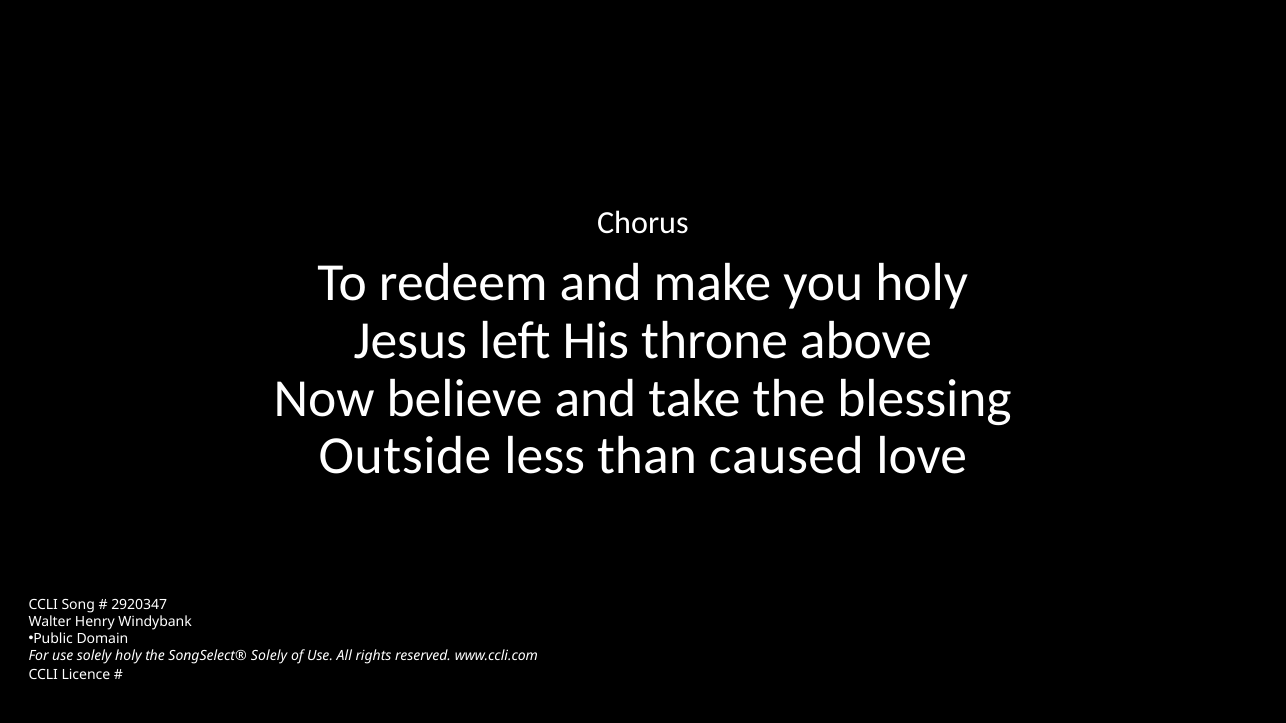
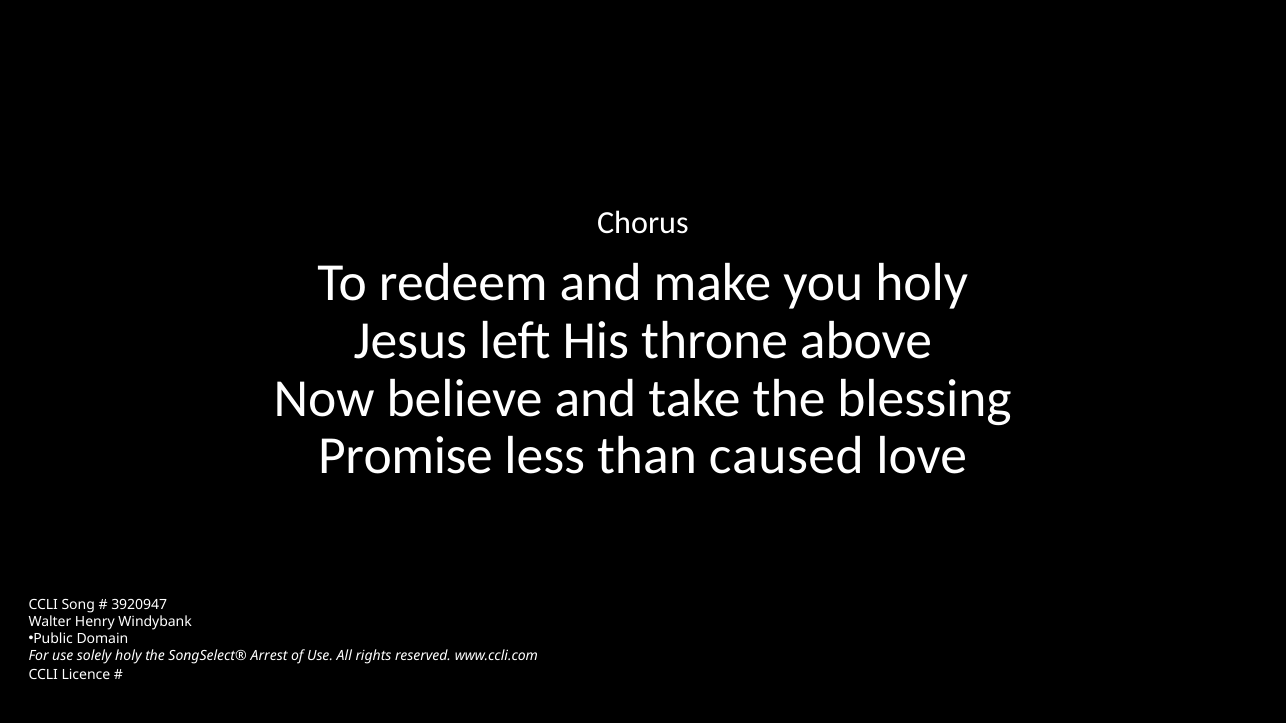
Outside: Outside -> Promise (405, 456)
2920347: 2920347 -> 3920947 (139, 606)
SongSelect® Solely: Solely -> Arrest (269, 656)
